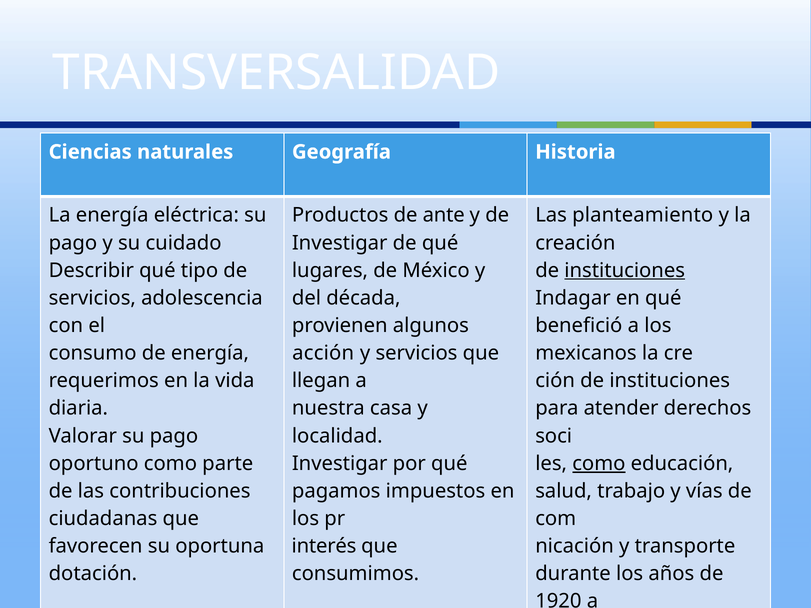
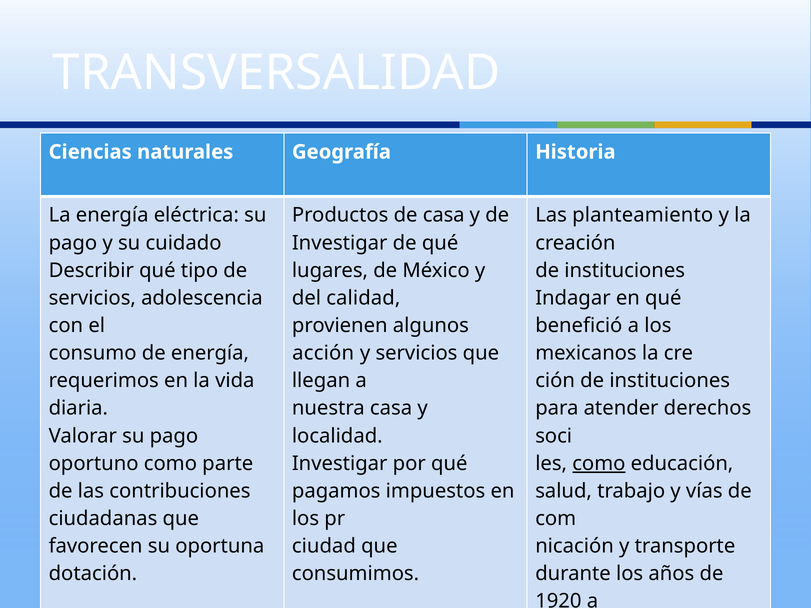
de ante: ante -> casa (444, 215)
instituciones underline: present -> none (625, 271)
década: década -> calidad (363, 298)
interés: interés -> ciudad (324, 546)
